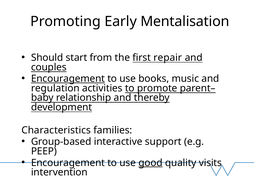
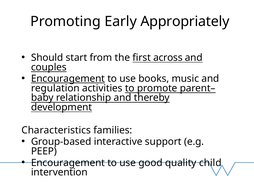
Mentalisation: Mentalisation -> Appropriately (185, 21)
repair: repair -> across (168, 58)
good underline: present -> none (150, 162)
visits: visits -> child (210, 162)
